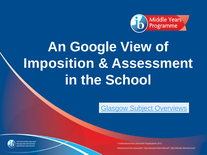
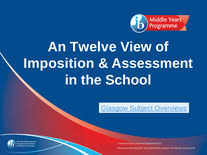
Google: Google -> Twelve (93, 47)
